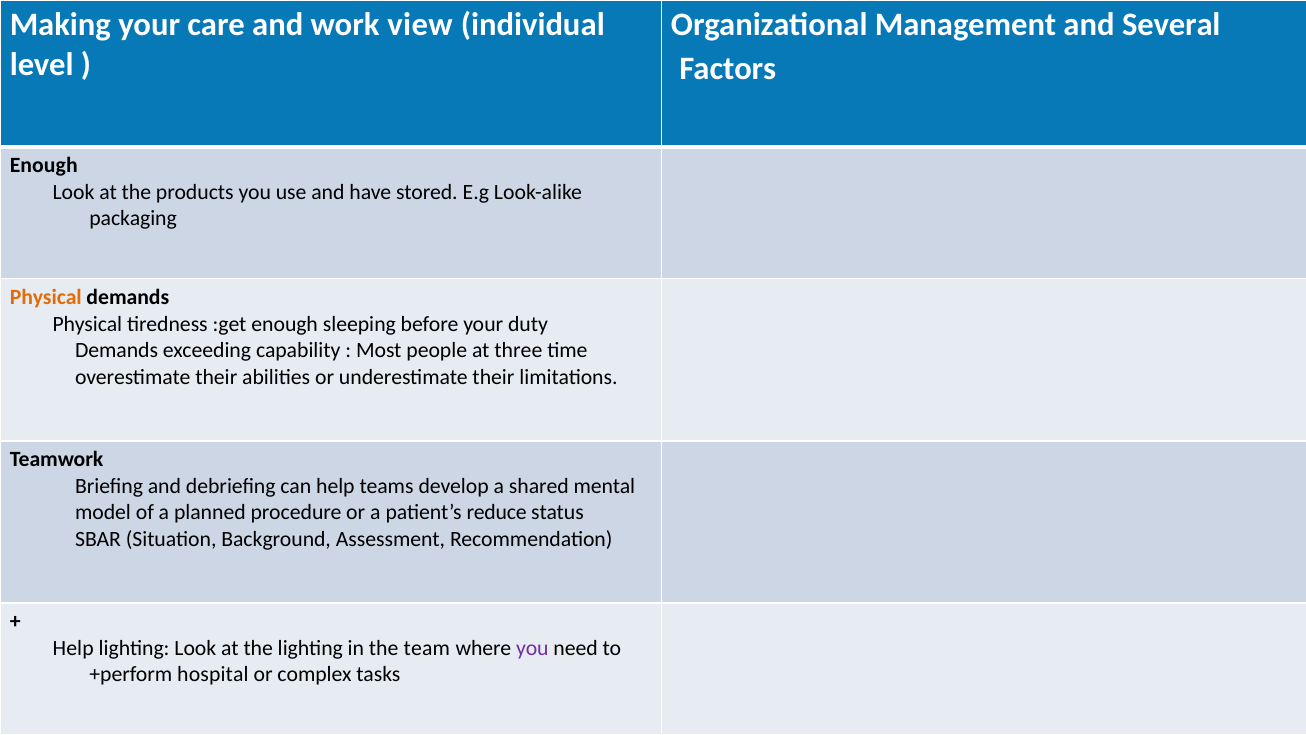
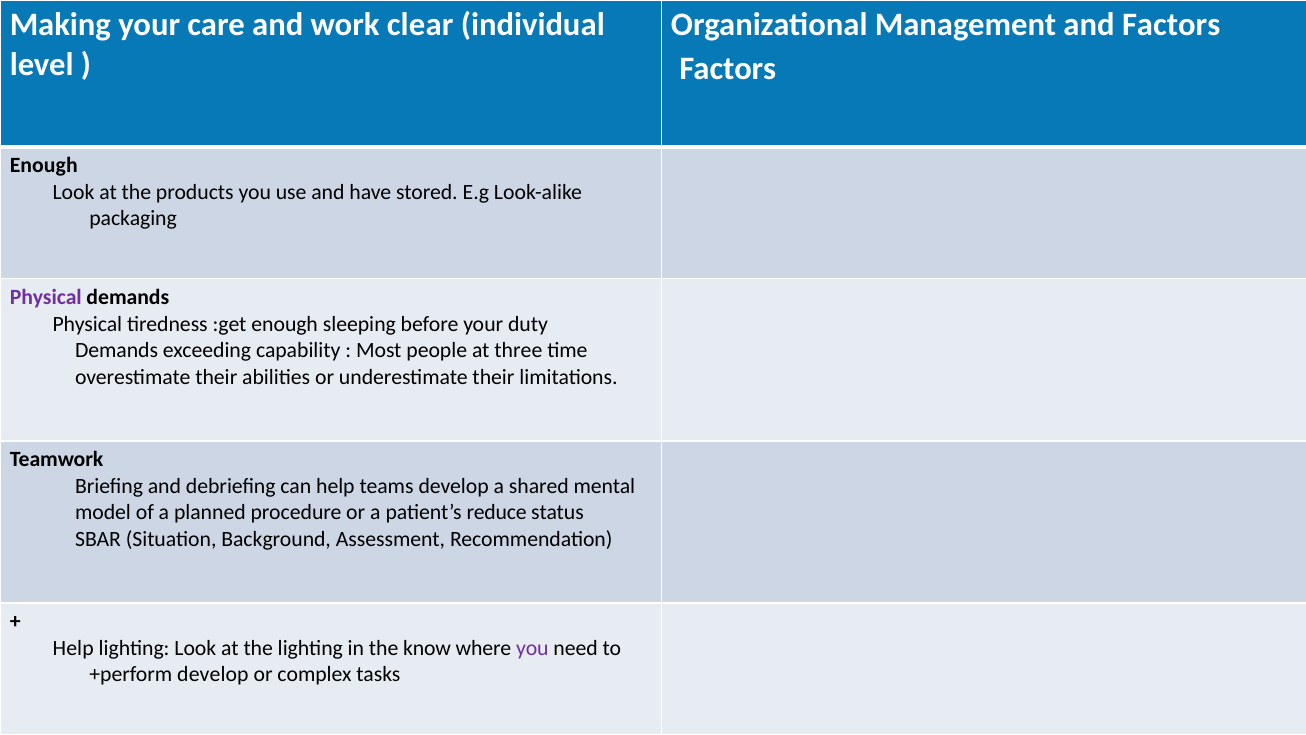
view: view -> clear (420, 25)
and Several: Several -> Factors (1171, 25)
Physical colour: orange -> purple (46, 297)
team: team -> know (427, 648)
+perform hospital: hospital -> develop (213, 674)
